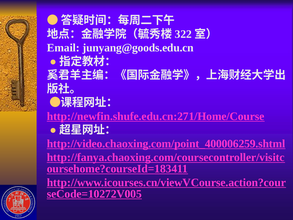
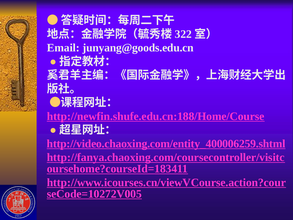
http://newfin.shufe.edu.cn:271/Home/Course: http://newfin.shufe.edu.cn:271/Home/Course -> http://newfin.shufe.edu.cn:188/Home/Course (156, 116)
http://video.chaoxing.com/point_400006259.shtml: http://video.chaoxing.com/point_400006259.shtml -> http://video.chaoxing.com/entity_400006259.shtml (166, 144)
